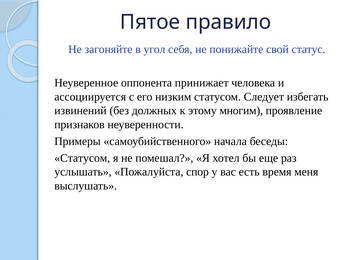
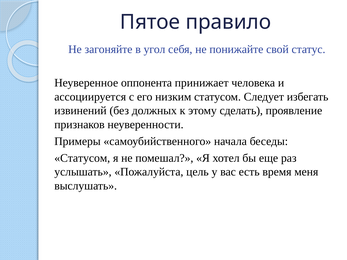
многим: многим -> сделать (241, 111)
спор: спор -> цель (197, 172)
